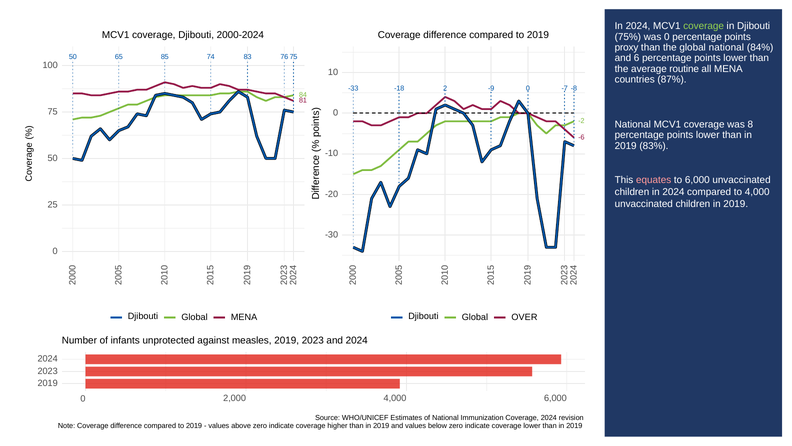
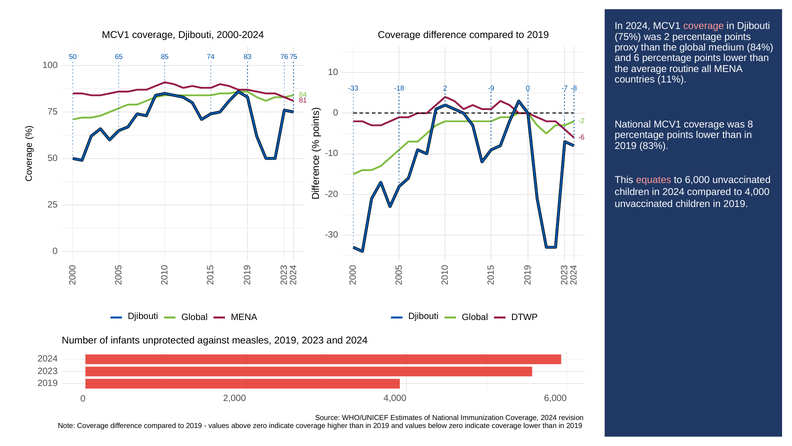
coverage colour: light green -> pink (704, 26)
was 0: 0 -> 2 (667, 37)
global national: national -> medium (726, 47)
87%: 87% -> 11% (672, 79)
OVER: OVER -> DTWP (525, 317)
